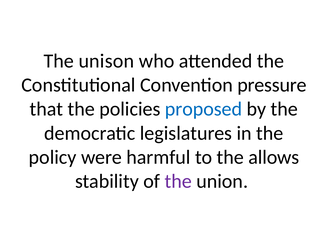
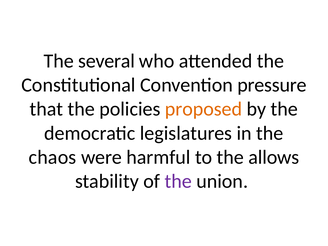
unison: unison -> several (107, 61)
proposed colour: blue -> orange (204, 109)
policy: policy -> chaos (52, 157)
